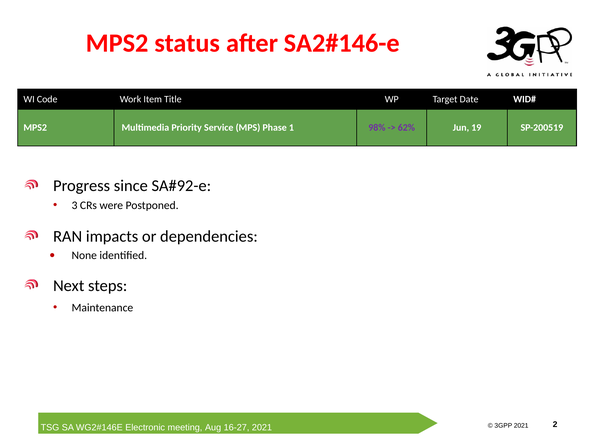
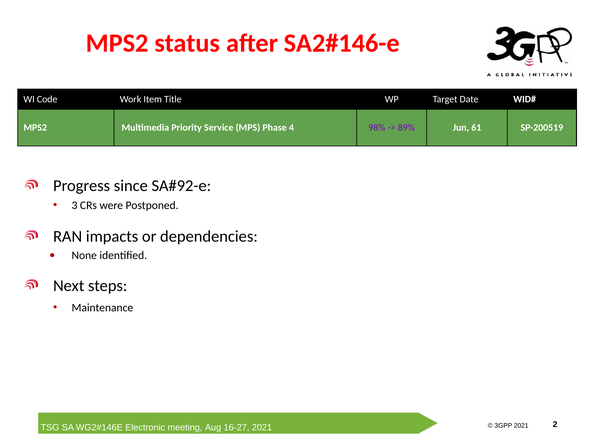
1: 1 -> 4 (291, 128)
62%: 62% -> 89% (406, 128)
19: 19 -> 61 (476, 128)
